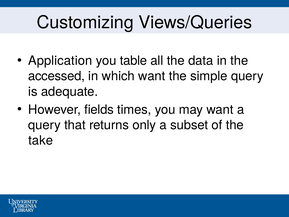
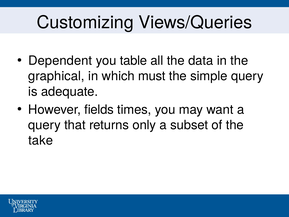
Application: Application -> Dependent (60, 61)
accessed: accessed -> graphical (56, 76)
which want: want -> must (152, 76)
